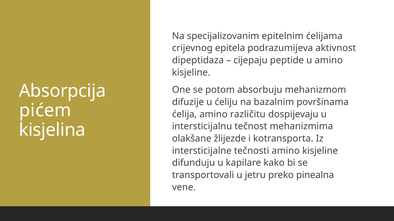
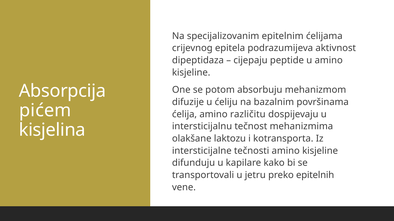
žlijezde: žlijezde -> laktozu (230, 139)
pinealna: pinealna -> epitelnih (315, 176)
